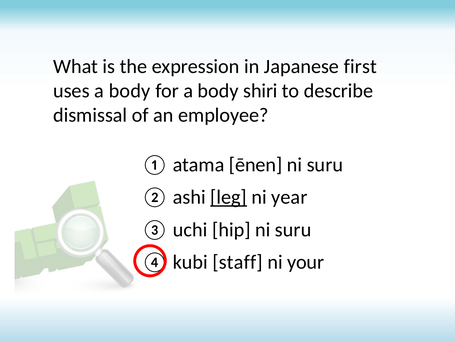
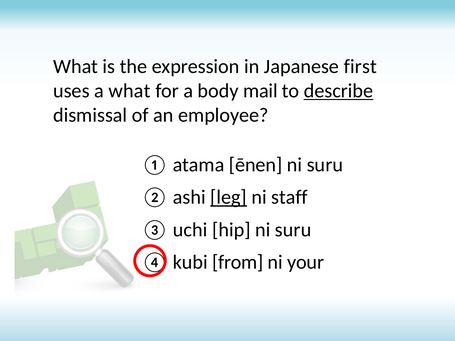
uses a body: body -> what (130, 91)
shiri: shiri -> mail (260, 91)
describe underline: none -> present (339, 91)
year: year -> staff (289, 197)
staff: staff -> from (238, 262)
